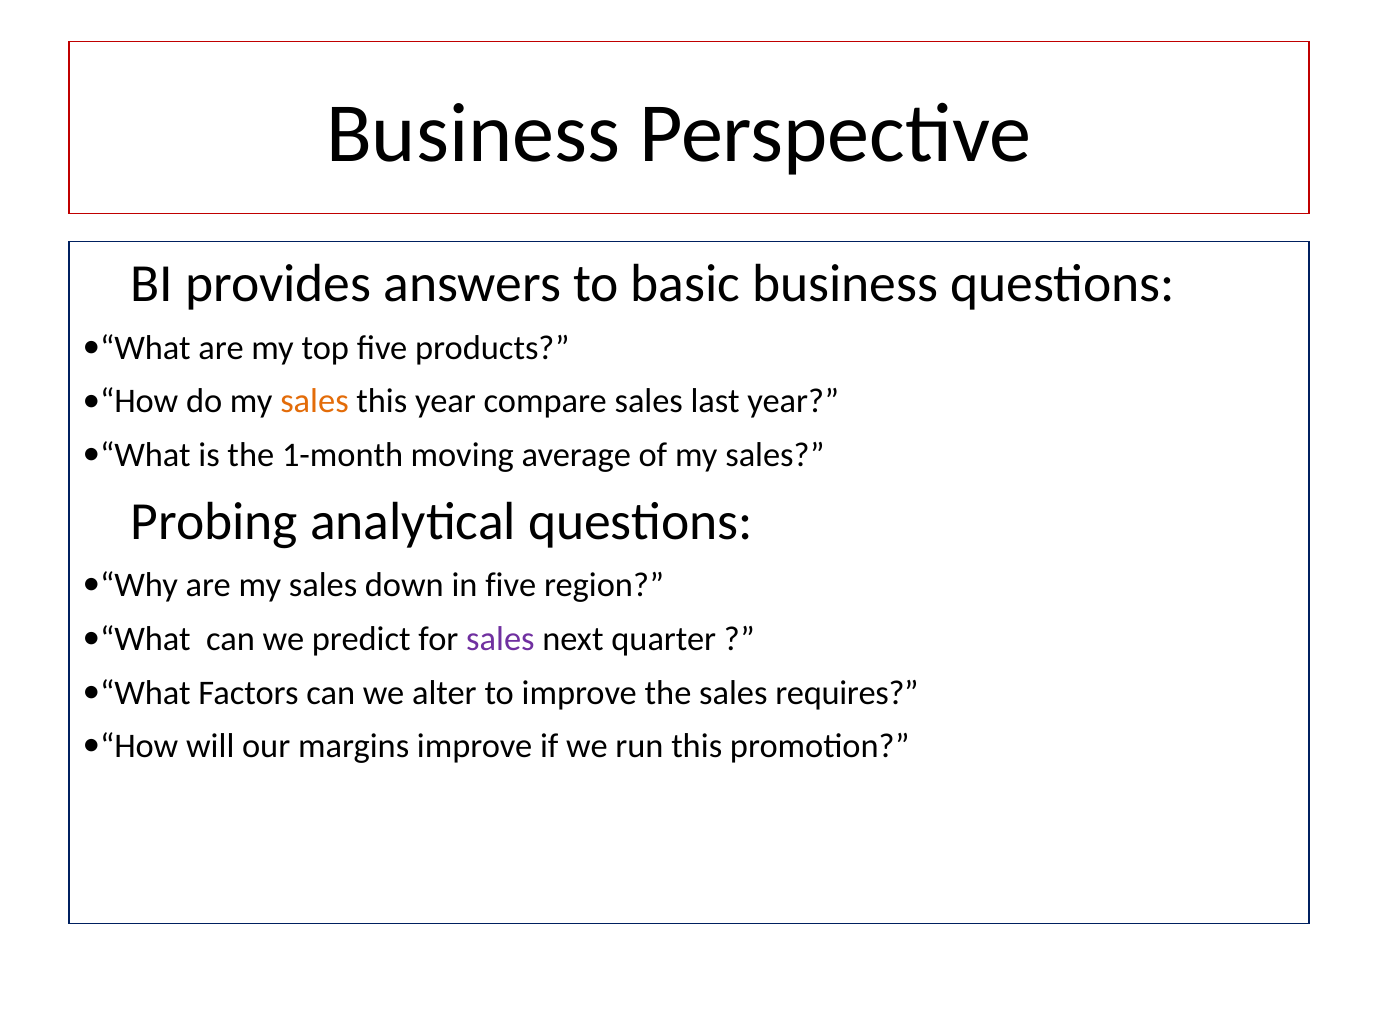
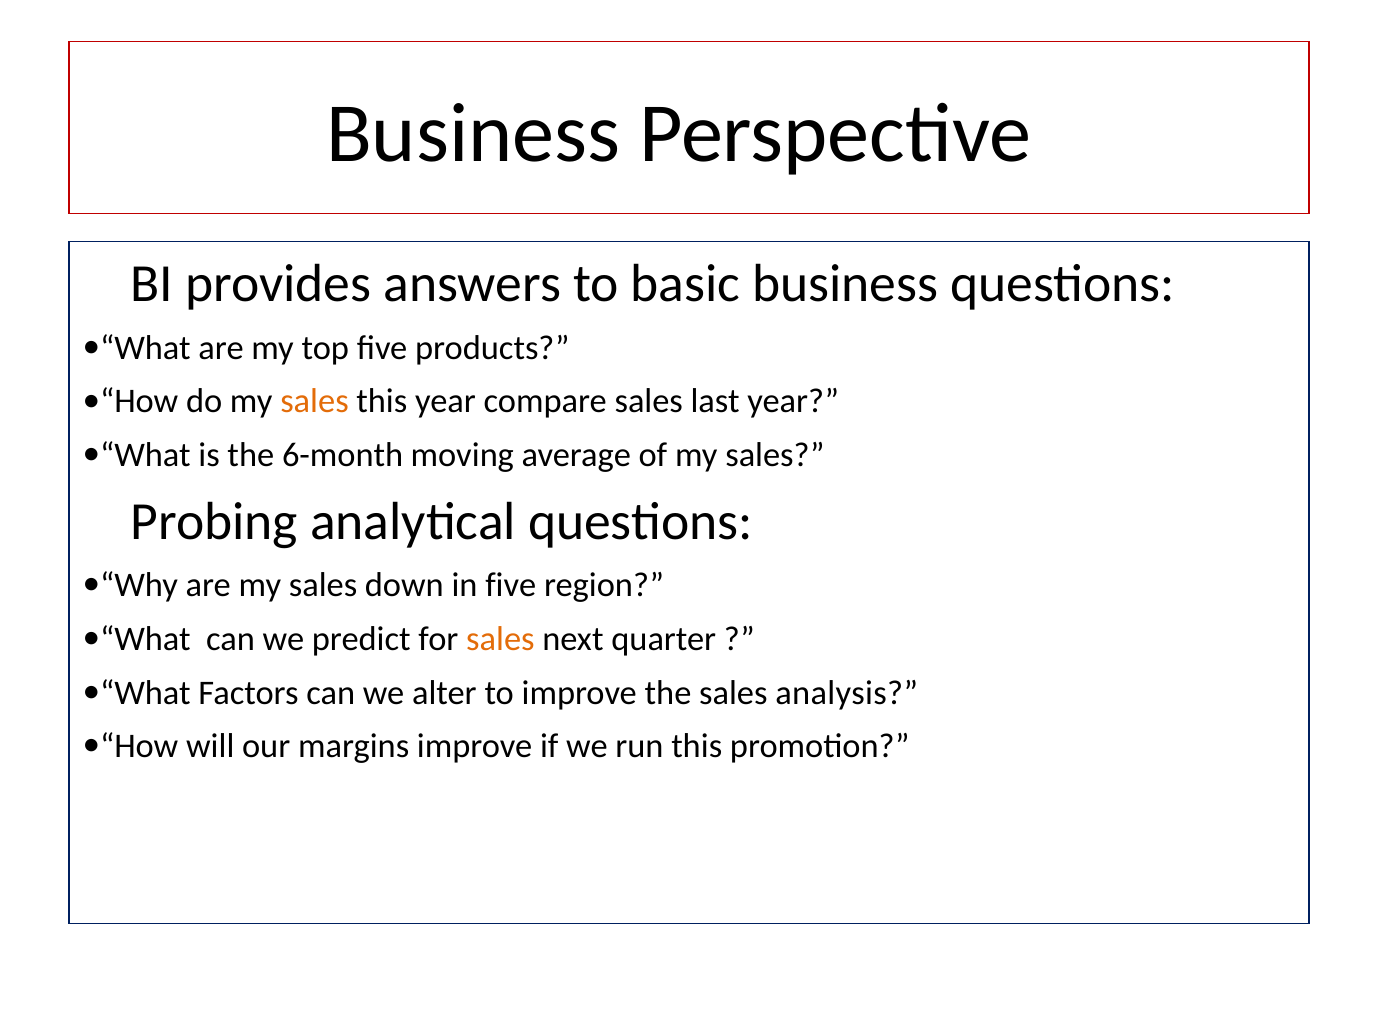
1-month: 1-month -> 6-month (343, 455)
sales colour: purple -> orange (500, 639)
requires: requires -> analysis (847, 692)
